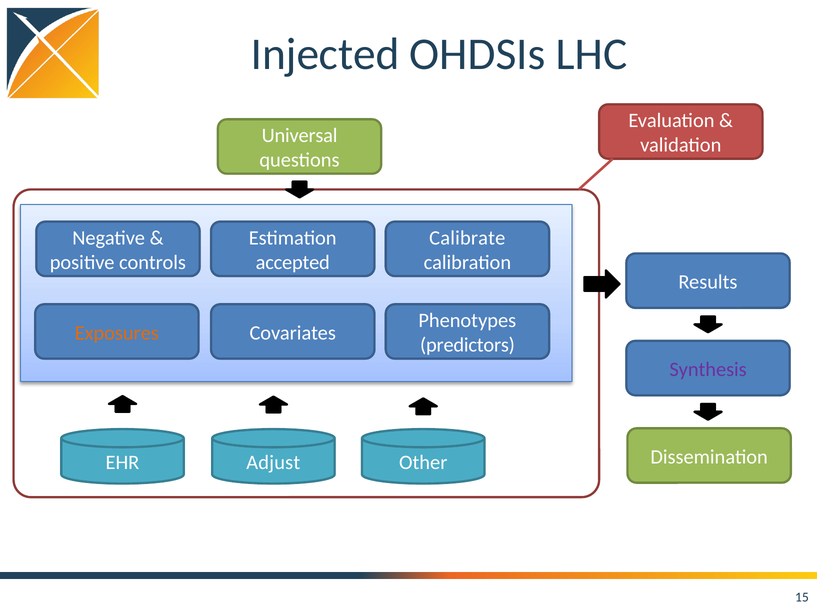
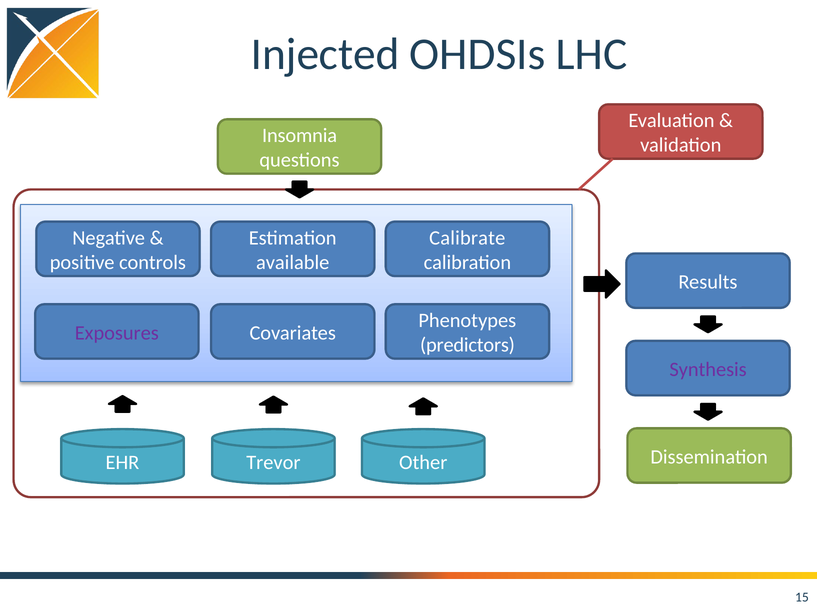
Universal: Universal -> Insomnia (300, 136)
accepted: accepted -> available (293, 262)
Exposures colour: orange -> purple (117, 333)
Adjust: Adjust -> Trevor (273, 462)
